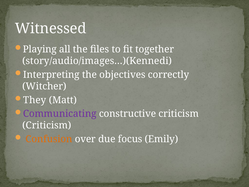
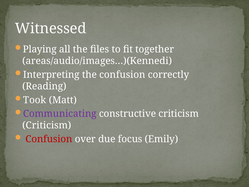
story/audio/images…)(Kennedi: story/audio/images…)(Kennedi -> areas/audio/images…)(Kennedi (97, 61)
the objectives: objectives -> confusion (122, 75)
Witcher: Witcher -> Reading (44, 86)
They: They -> Took (35, 100)
Confusion colour: orange -> red (49, 139)
